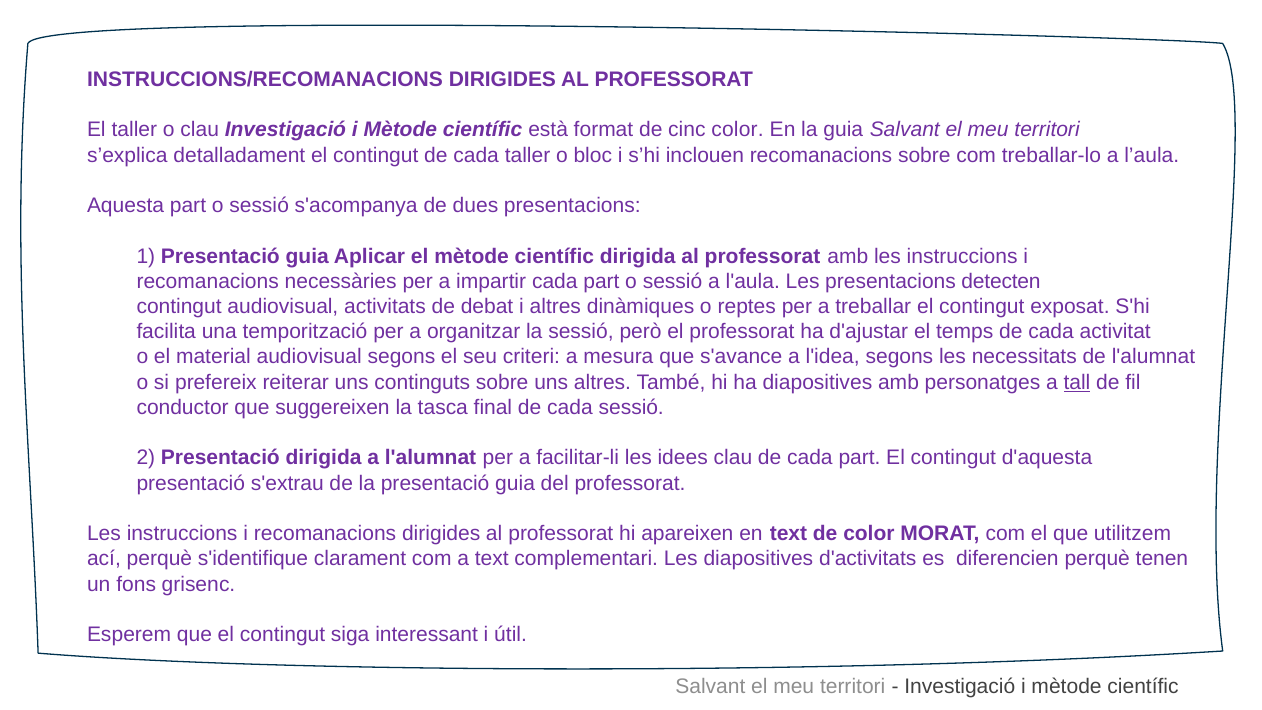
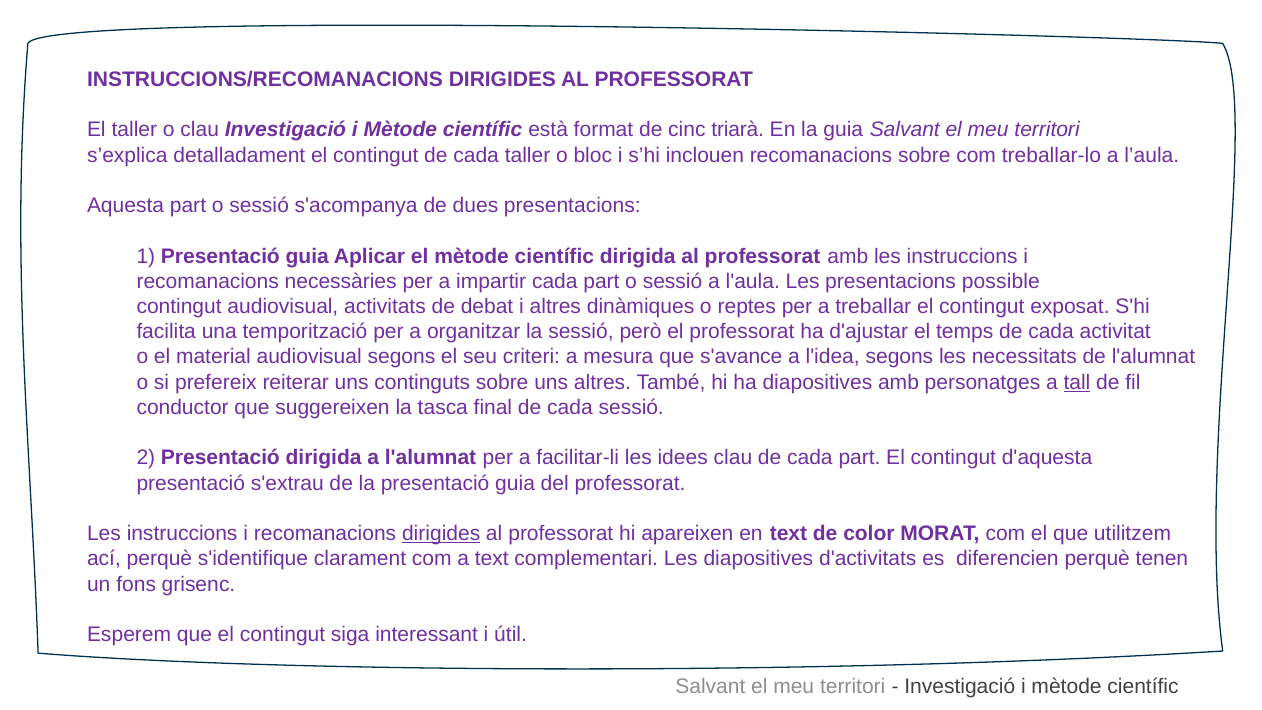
cinc color: color -> triarà (738, 130)
detecten: detecten -> possible (1001, 281)
dirigides underline: none -> present (441, 534)
